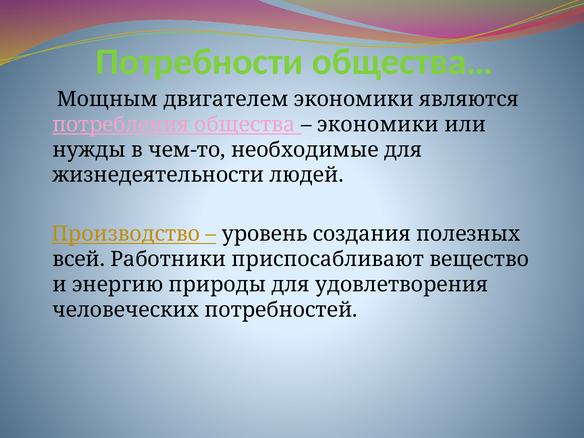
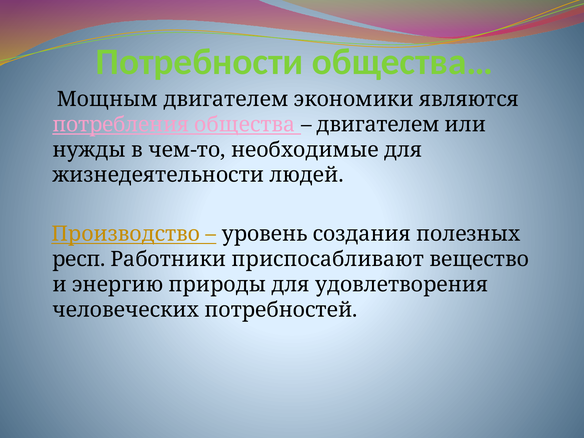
экономики: экономики -> двигателем (378, 124)
всей: всей -> респ (79, 259)
